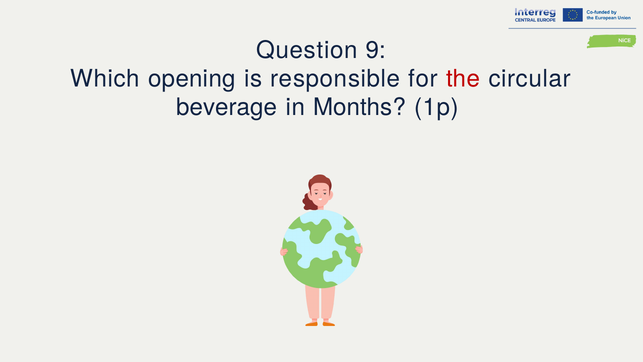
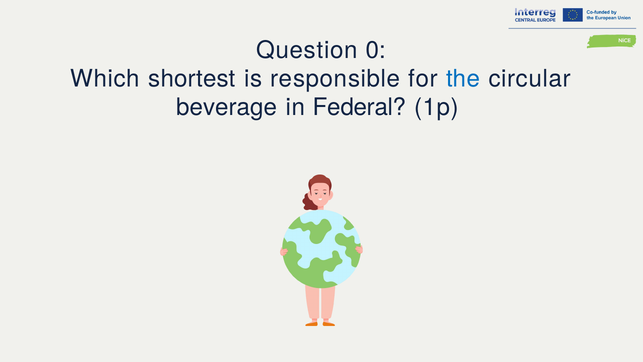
9: 9 -> 0 (376, 50)
opening: opening -> shortest (192, 79)
the colour: red -> blue (463, 79)
Months: Months -> Federal (360, 107)
